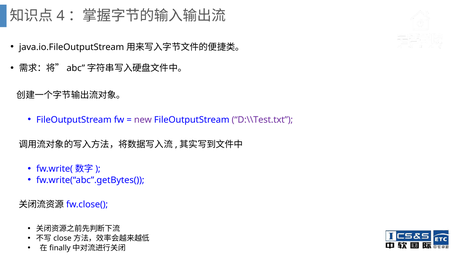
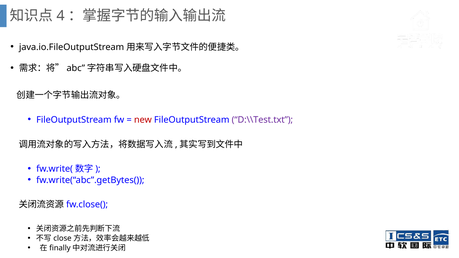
new colour: purple -> red (143, 120)
